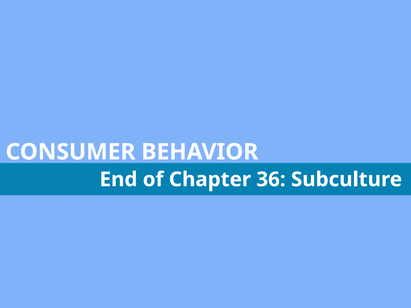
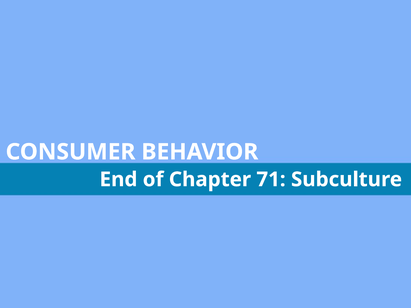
36: 36 -> 71 (271, 180)
